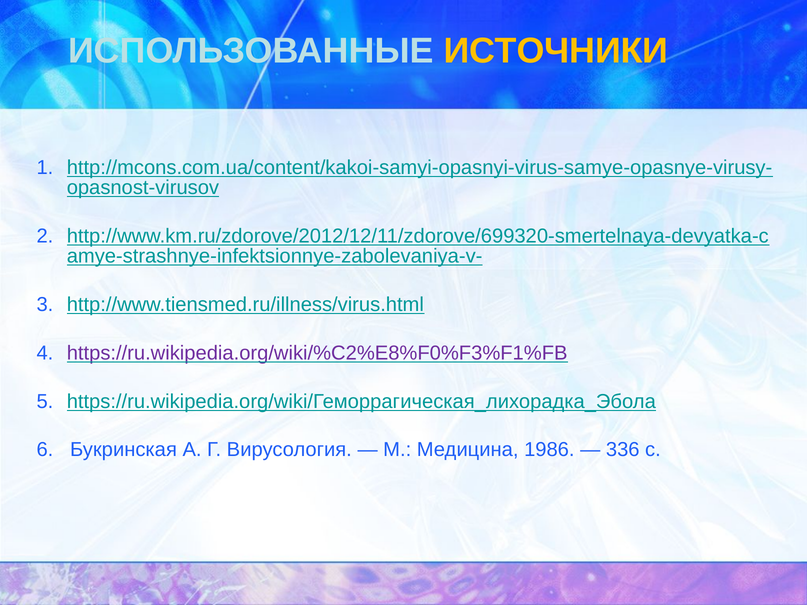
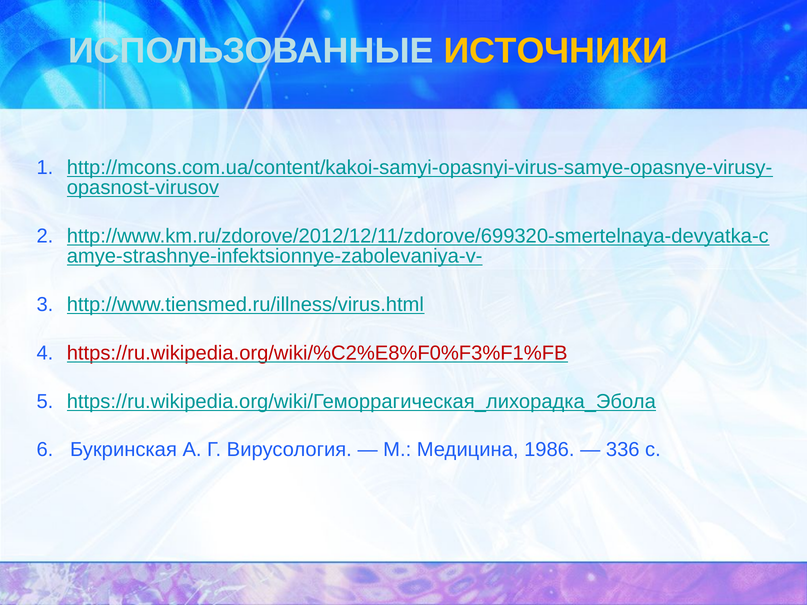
https://ru.wikipedia.org/wiki/%C2%E8%F0%F3%F1%FB colour: purple -> red (317, 353)
